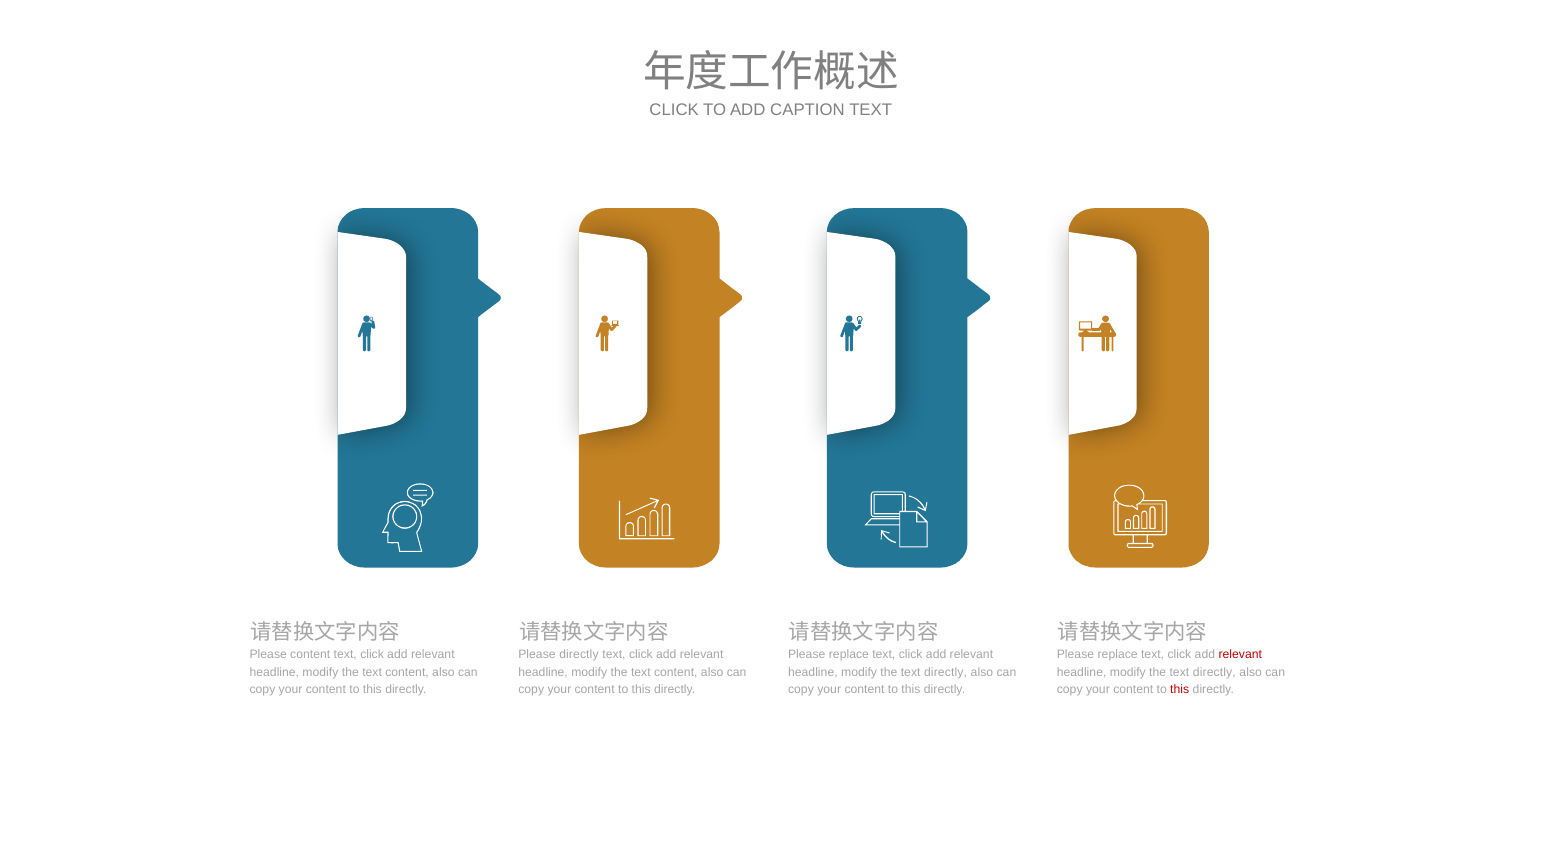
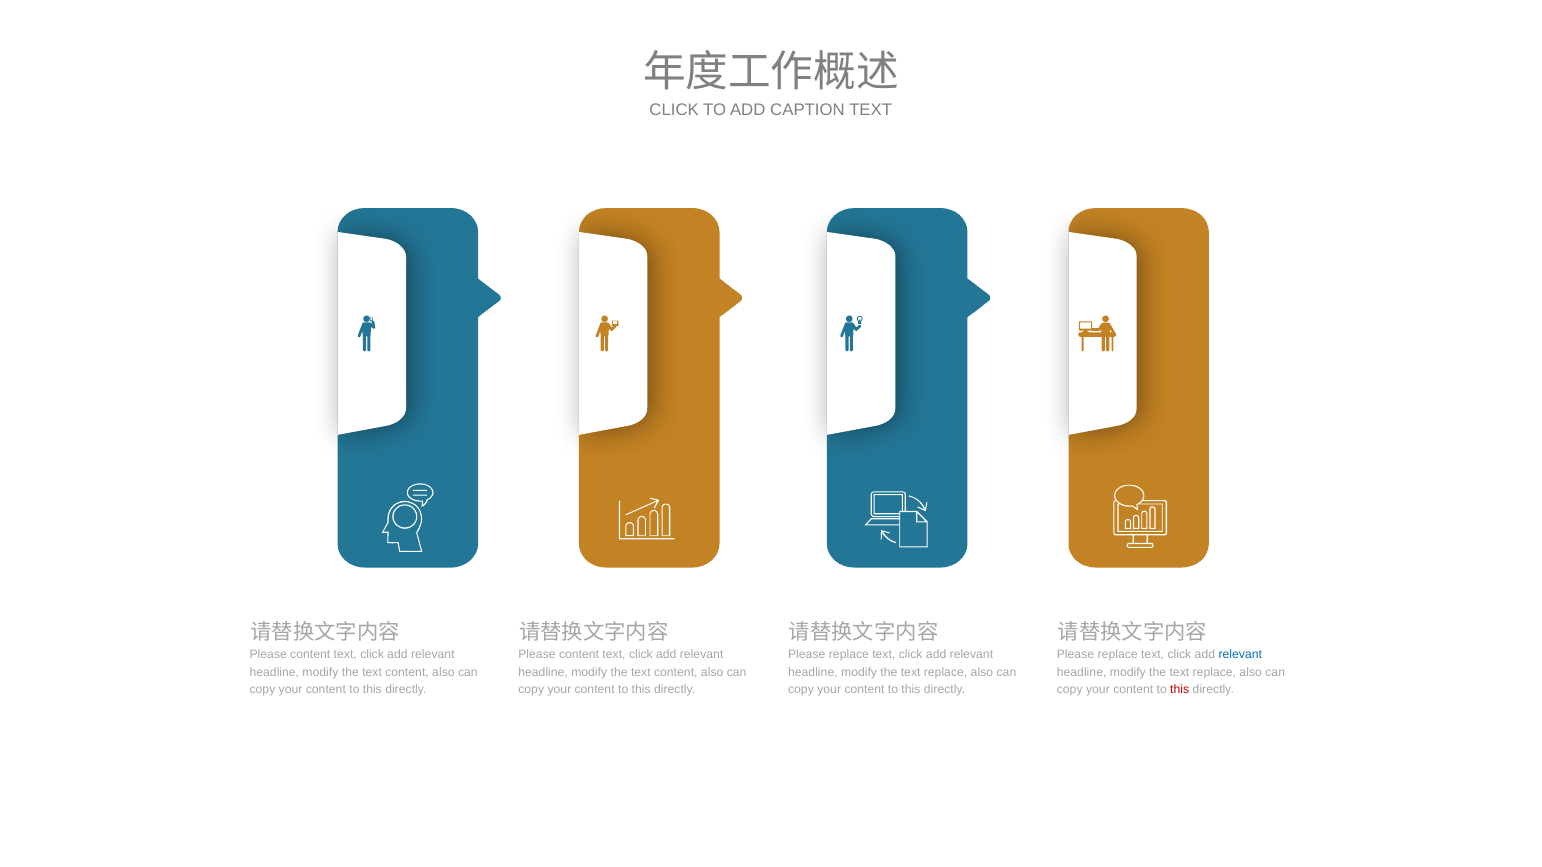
directly: directly -> content (579, 655)
relevant colour: red -> blue (1240, 655)
directly: directly -> replace (946, 672)
directly: directly -> replace (1214, 672)
